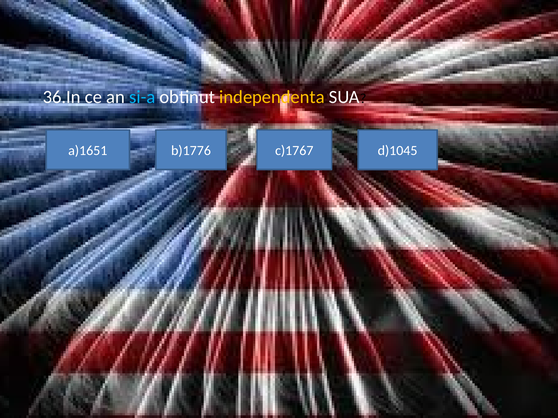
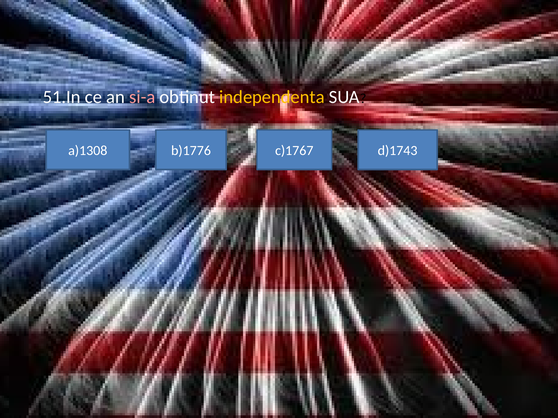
36.In: 36.In -> 51.In (62, 97)
si-a colour: light blue -> pink (142, 97)
a)1651: a)1651 -> a)1308 (88, 151)
d)1045: d)1045 -> d)1743 (398, 151)
